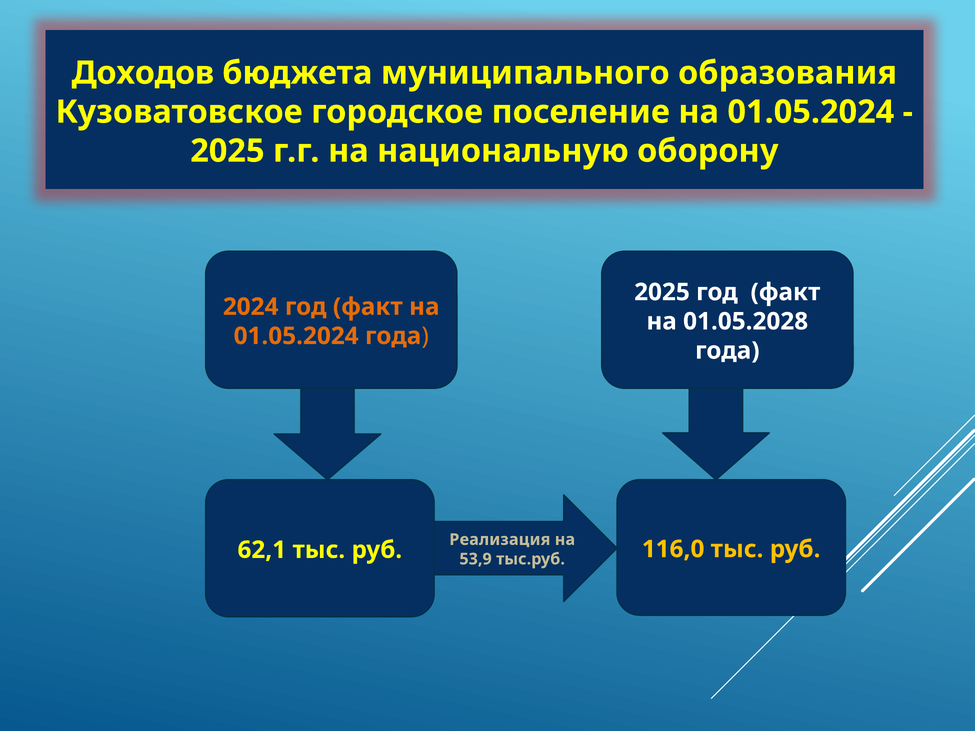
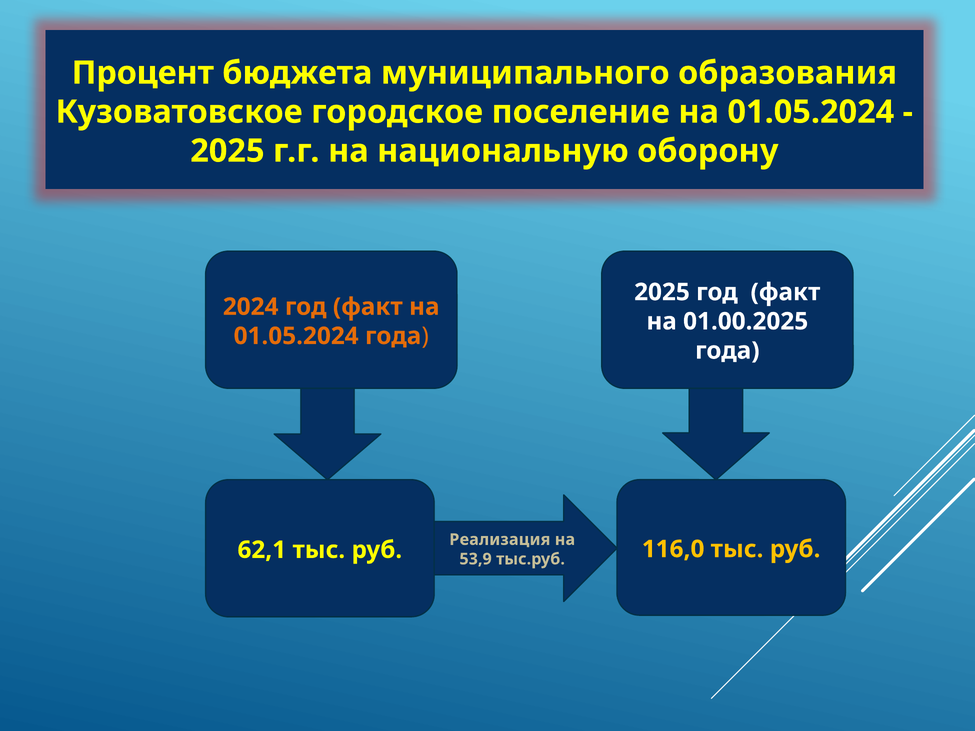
Доходов: Доходов -> Процент (143, 73)
01.05.2028: 01.05.2028 -> 01.00.2025 (746, 322)
